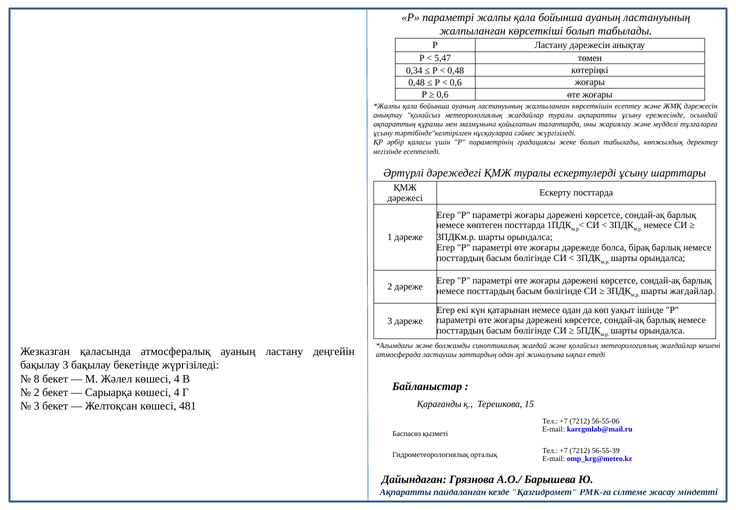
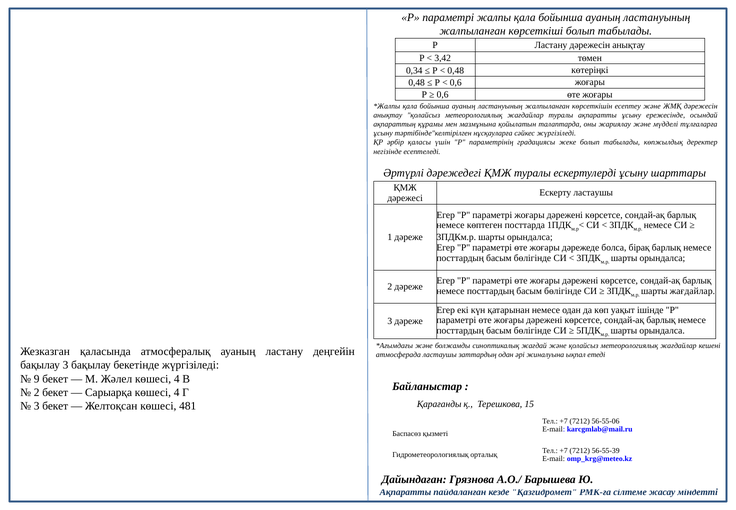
5,47: 5,47 -> 3,42 (443, 58)
Ескерту посттарда: посттарда -> ластаушы (593, 193)
8: 8 -> 9 (37, 378)
